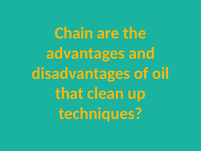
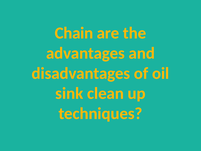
that: that -> sink (69, 93)
